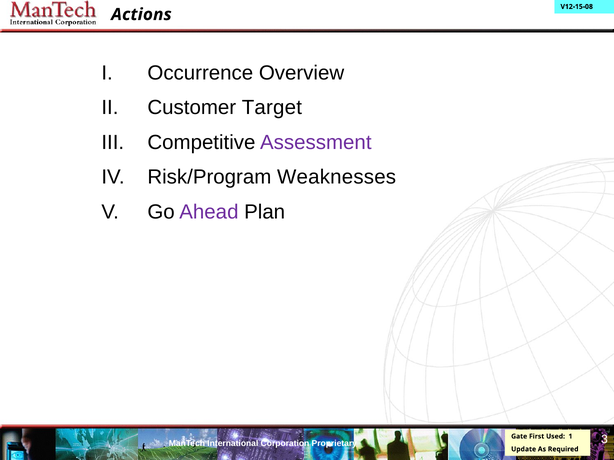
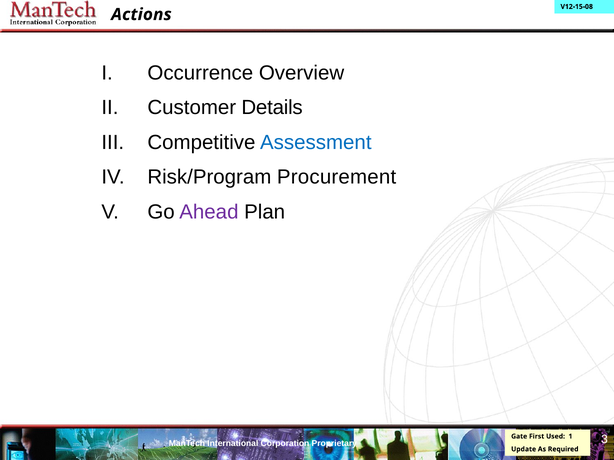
Target: Target -> Details (272, 108)
Assessment colour: purple -> blue (316, 142)
Weaknesses: Weaknesses -> Procurement (337, 177)
